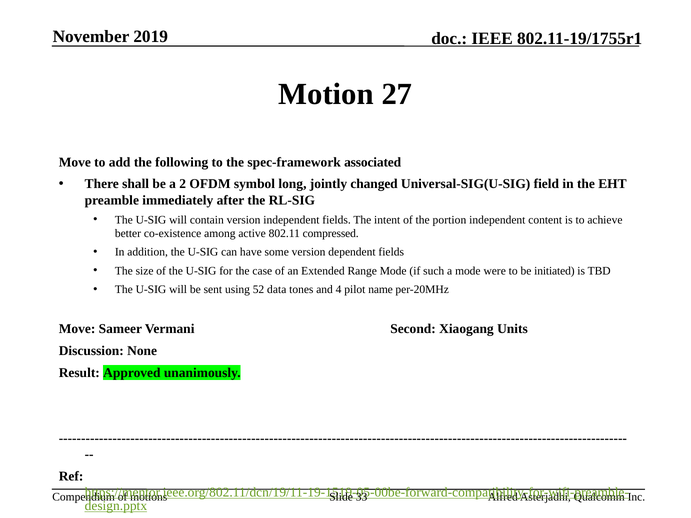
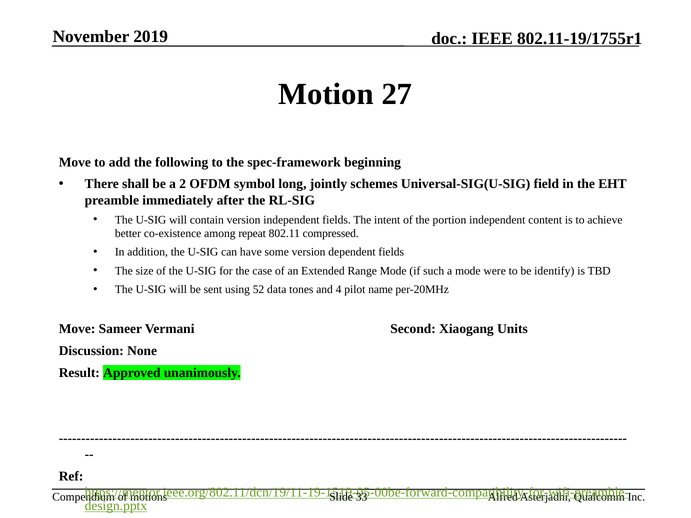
associated: associated -> beginning (373, 162)
changed: changed -> schemes (374, 184)
active: active -> repeat (252, 234)
initiated: initiated -> identify (554, 271)
